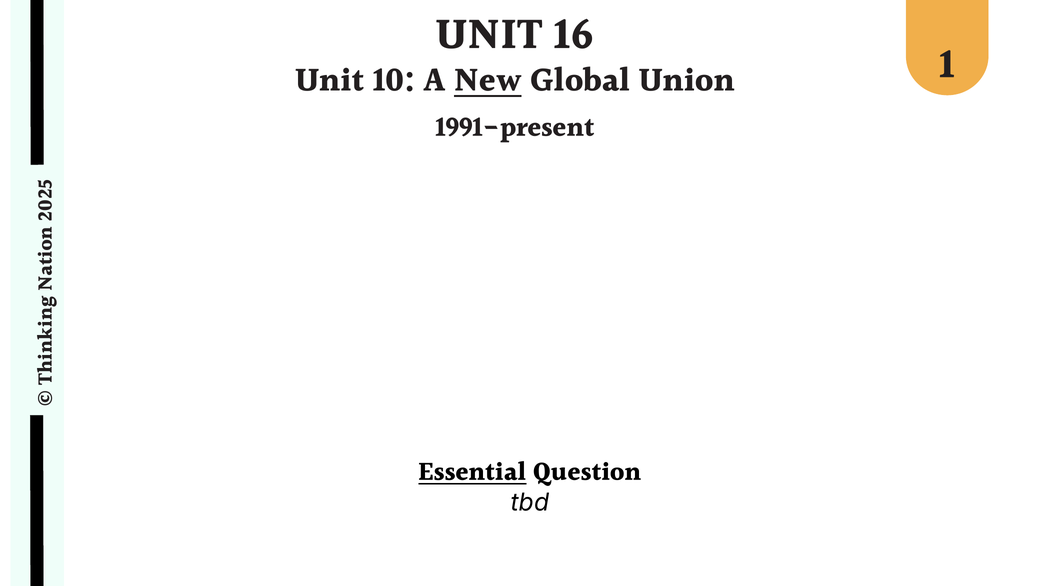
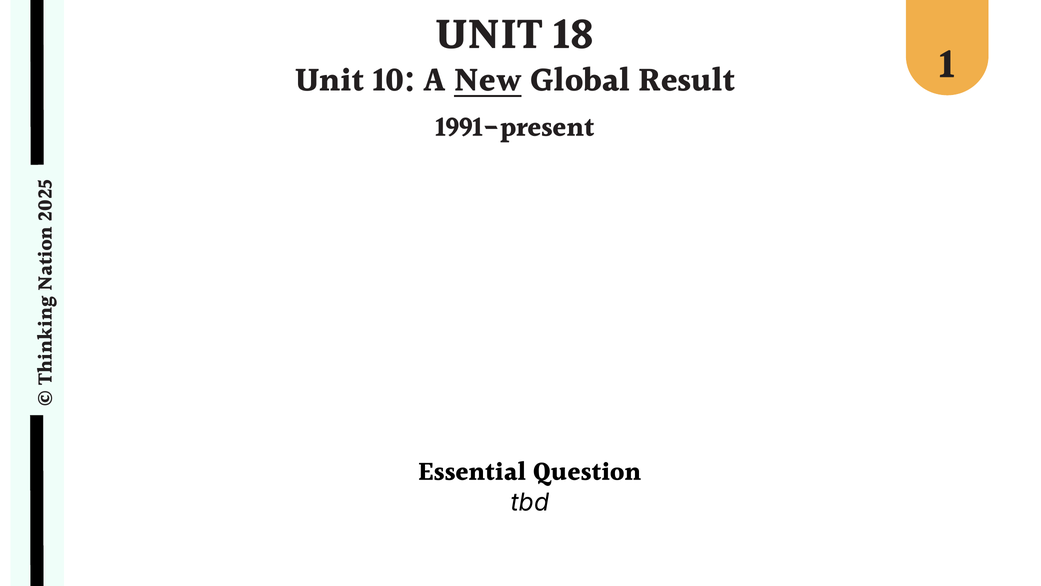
16: 16 -> 18 (574, 36)
Union: Union -> Result (687, 81)
Essential underline: present -> none (472, 472)
